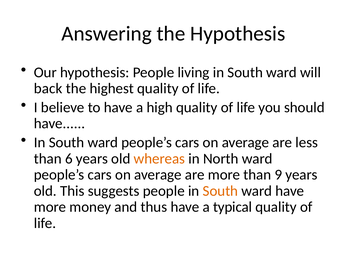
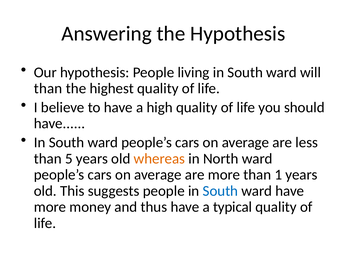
back: back -> than (48, 89)
6: 6 -> 5 (69, 159)
9: 9 -> 1 (278, 175)
South colour: orange -> blue (220, 191)
